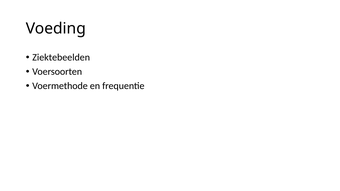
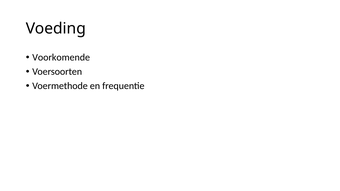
Ziektebeelden: Ziektebeelden -> Voorkomende (61, 57)
